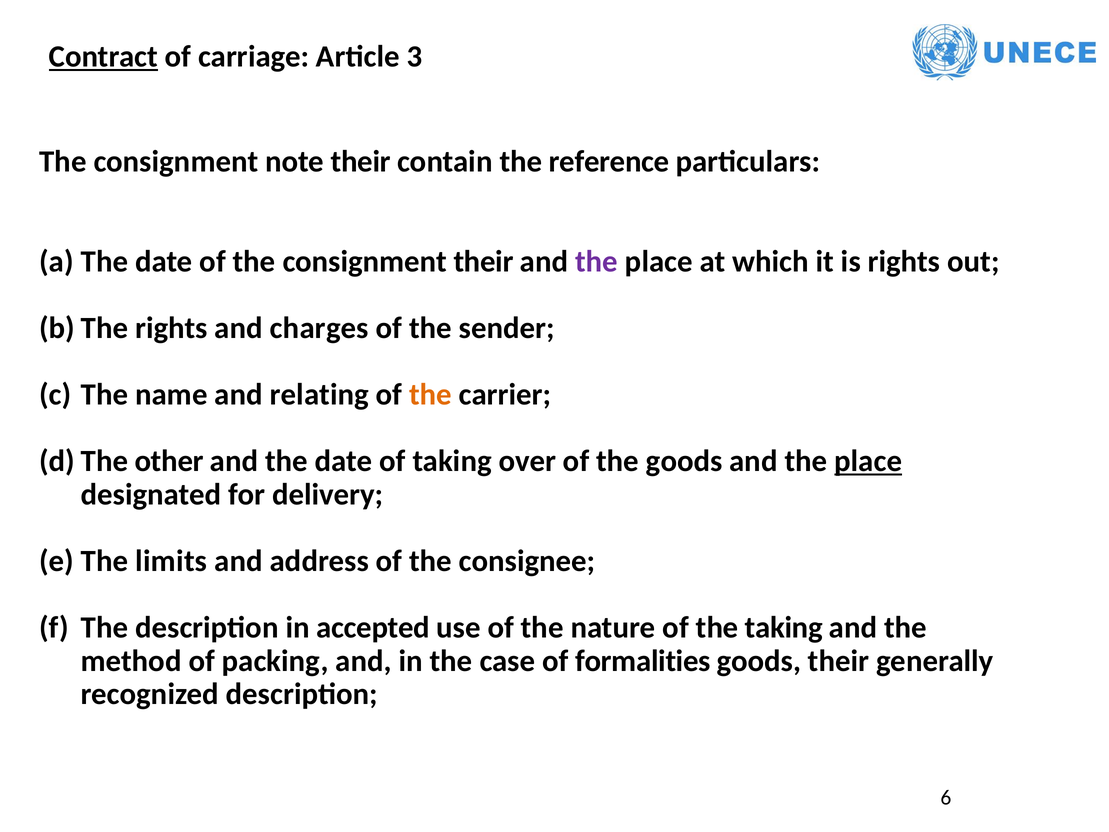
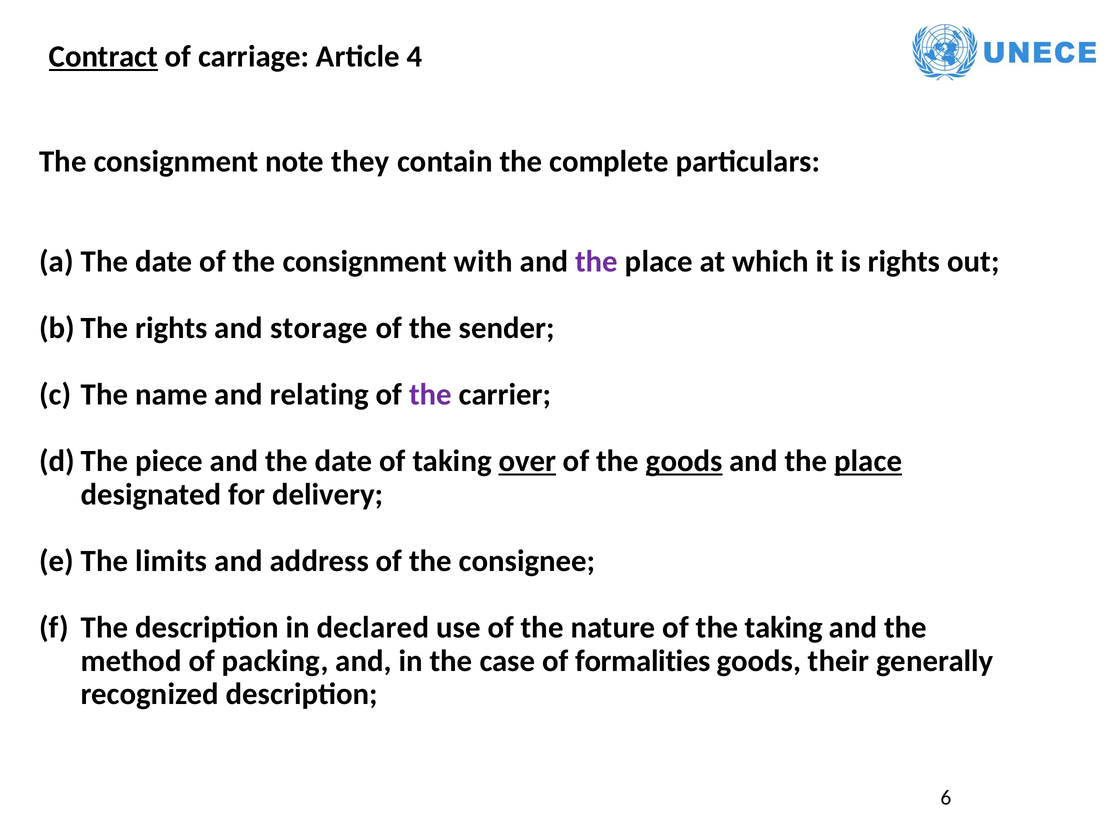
3: 3 -> 4 (415, 57)
note their: their -> they (360, 162)
reference: reference -> complete (609, 162)
consignment their: their -> with (483, 261)
charges: charges -> storage (319, 328)
the colour: orange -> purple (430, 394)
other: other -> piece (169, 461)
over underline: none -> present (527, 461)
goods underline: none -> present (684, 461)
accepted: accepted -> declared (373, 627)
